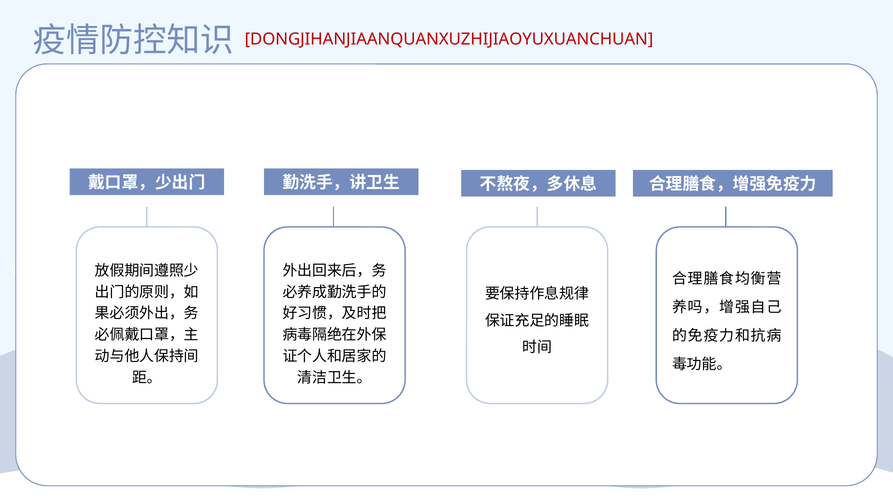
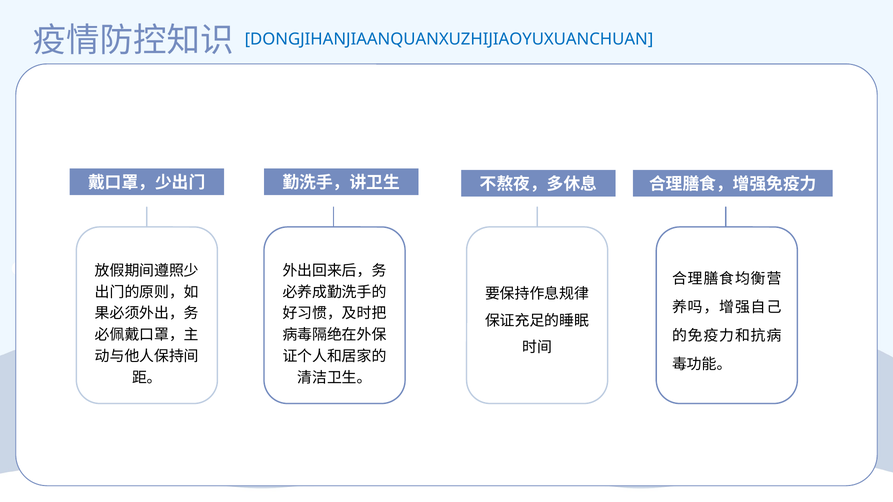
DONGJIHANJIAANQUANXUZHIJIAOYUXUANCHUAN colour: red -> blue (449, 39)
